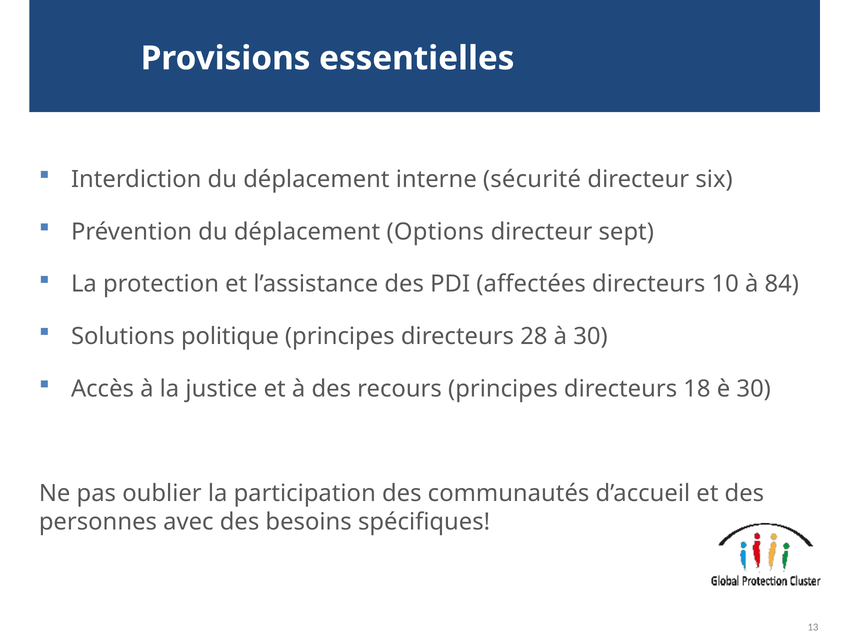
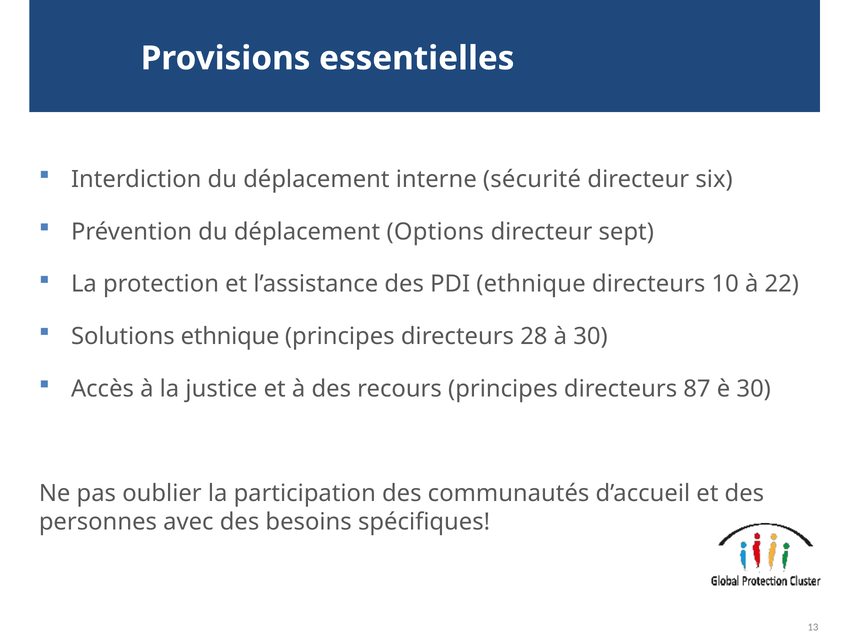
PDI affectées: affectées -> ethnique (531, 284)
84: 84 -> 22 (782, 284)
Solutions politique: politique -> ethnique (230, 337)
18: 18 -> 87 (697, 389)
